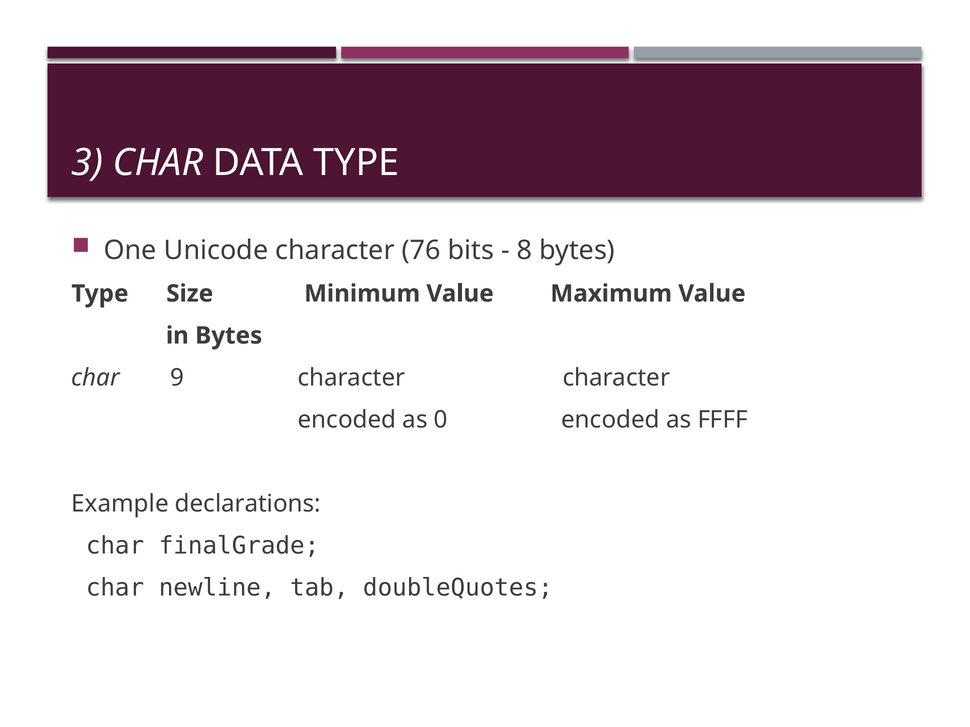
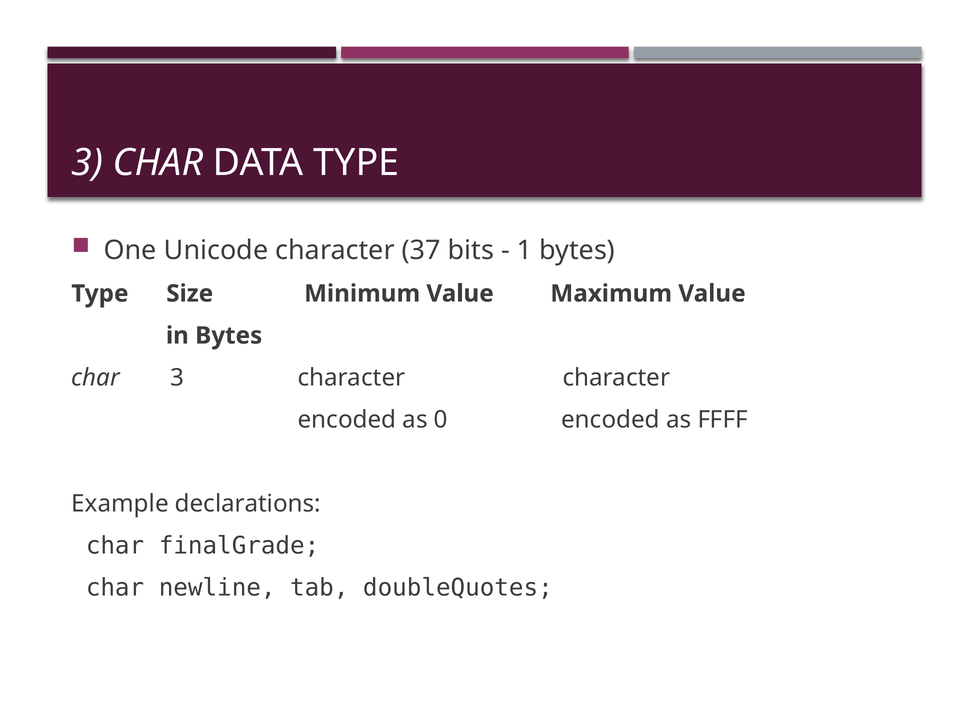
76: 76 -> 37 (421, 250)
8: 8 -> 1 (524, 250)
char 9: 9 -> 3 (177, 378)
